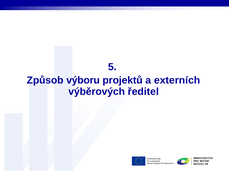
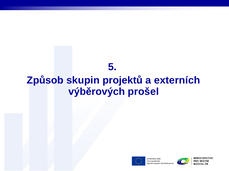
výboru: výboru -> skupin (83, 81)
ředitel: ředitel -> prošel (143, 92)
